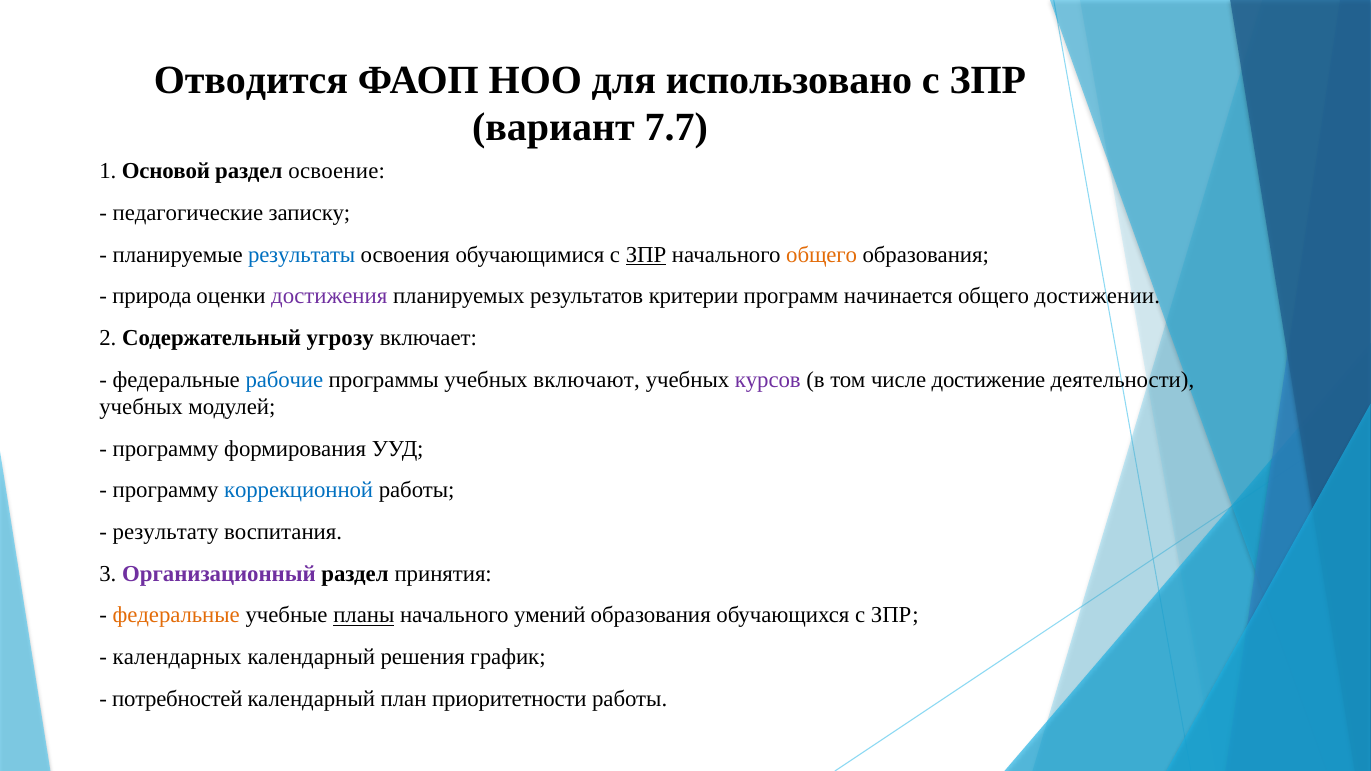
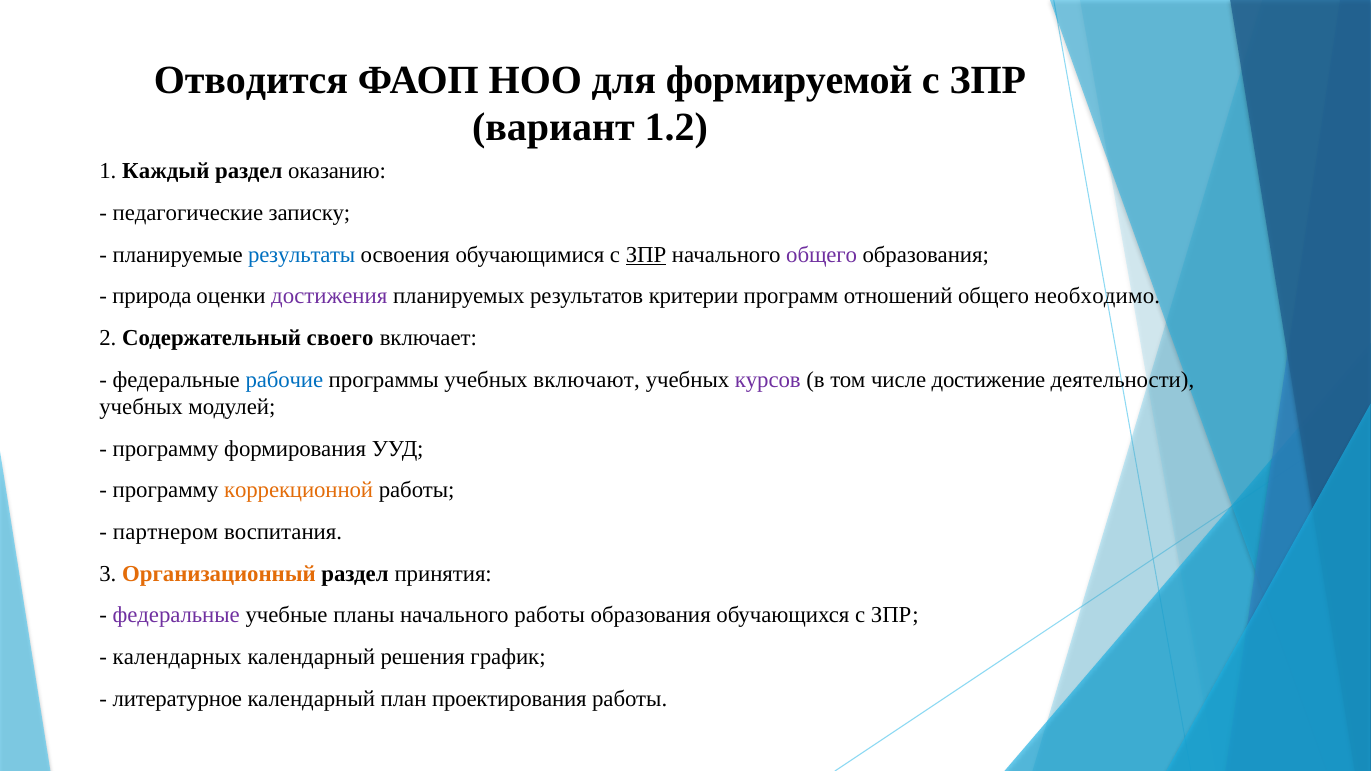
использовано: использовано -> формируемой (789, 80)
7.7: 7.7 -> 1.2 (676, 128)
Основой: Основой -> Каждый (166, 171)
освоение: освоение -> оказанию (337, 171)
общего colour: orange -> purple (822, 255)
начинается: начинается -> отношений (898, 296)
достижении: достижении -> необходимо (1097, 296)
угрозу: угрозу -> своего (340, 338)
коррекционной colour: blue -> orange (299, 490)
результату: результату -> партнером (166, 532)
Организационный colour: purple -> orange (219, 574)
федеральные colour: orange -> purple (176, 616)
планы underline: present -> none (364, 616)
начального умений: умений -> работы (550, 616)
потребностей: потребностей -> литературное (177, 699)
приоритетности: приоритетности -> проектирования (509, 699)
